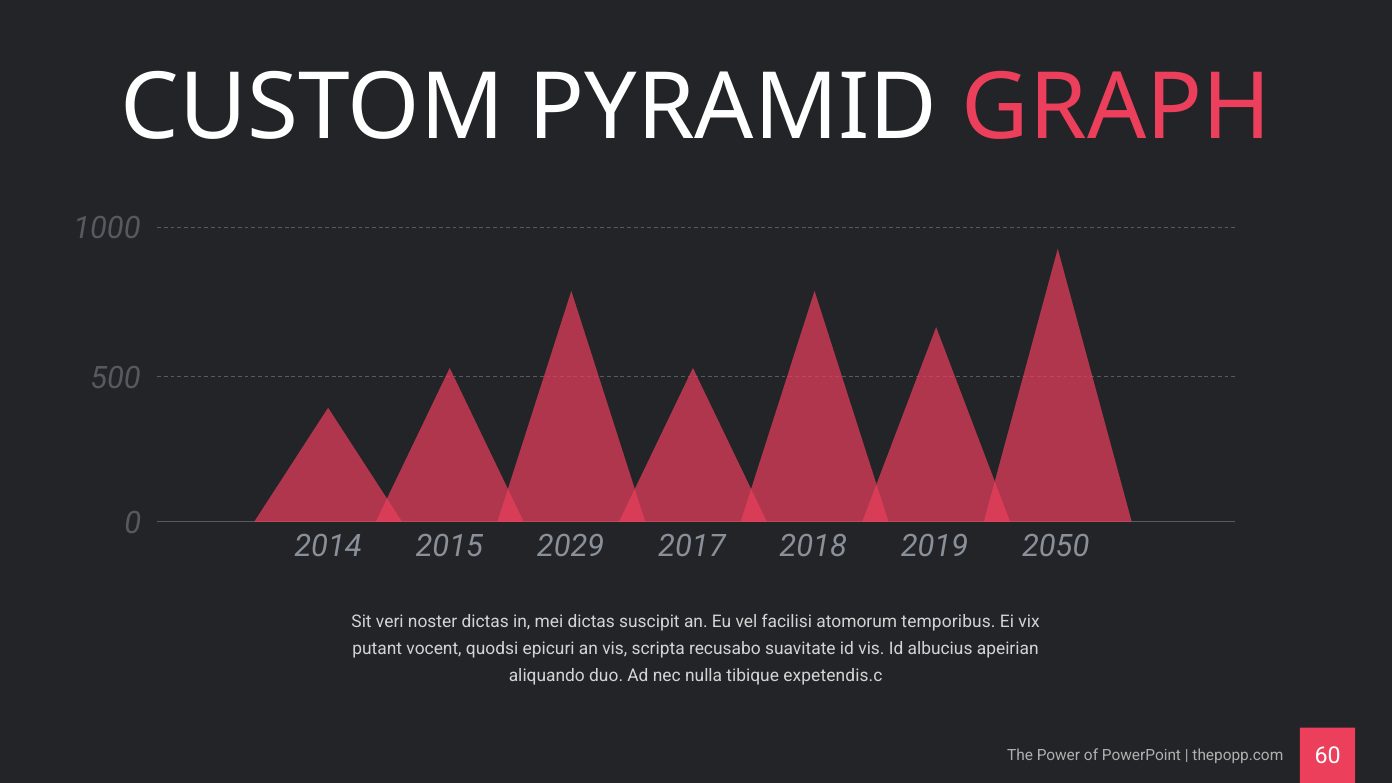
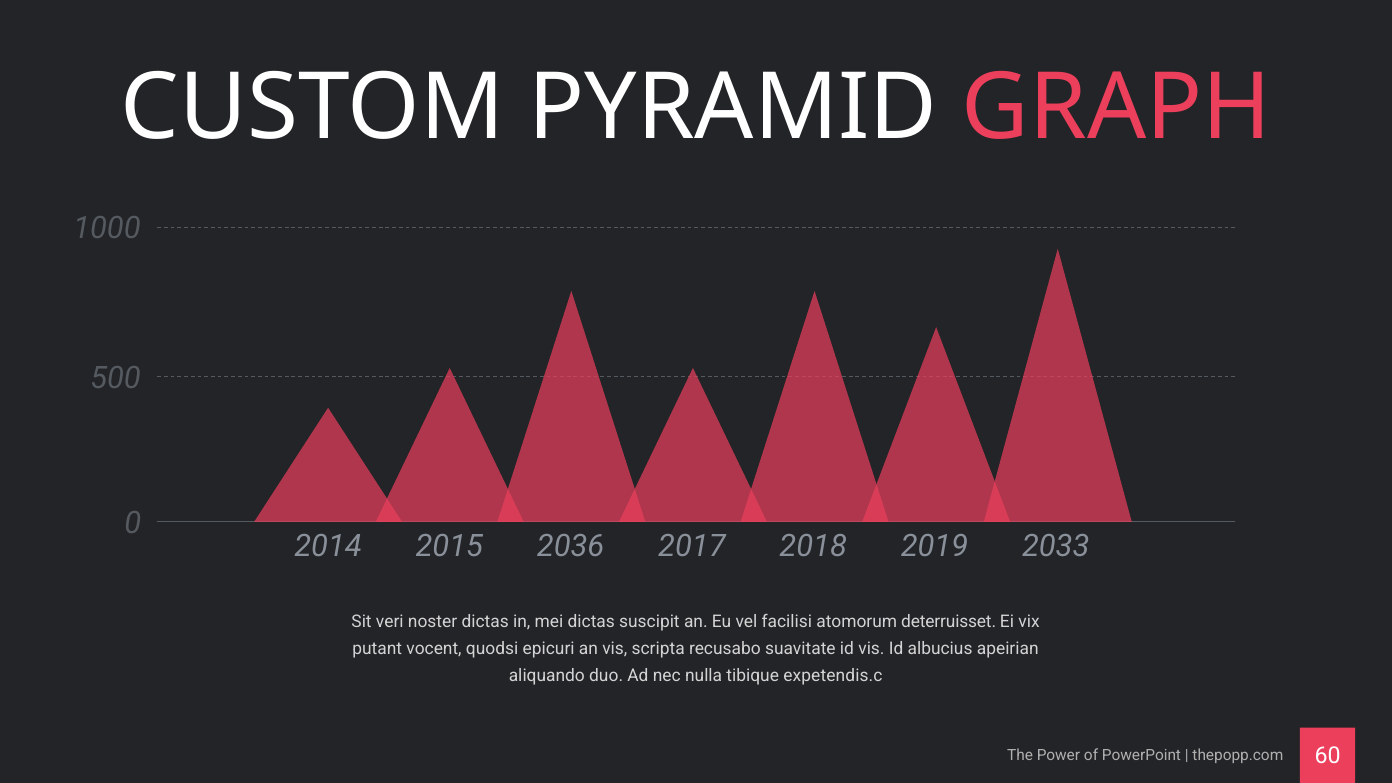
2029: 2029 -> 2036 (571, 546)
2050: 2050 -> 2033 (1056, 546)
temporibus: temporibus -> deterruisset (949, 622)
